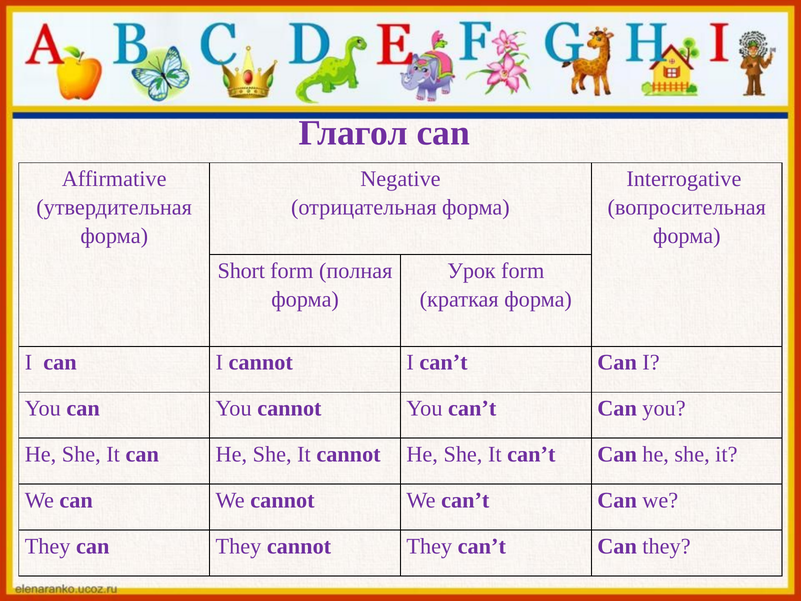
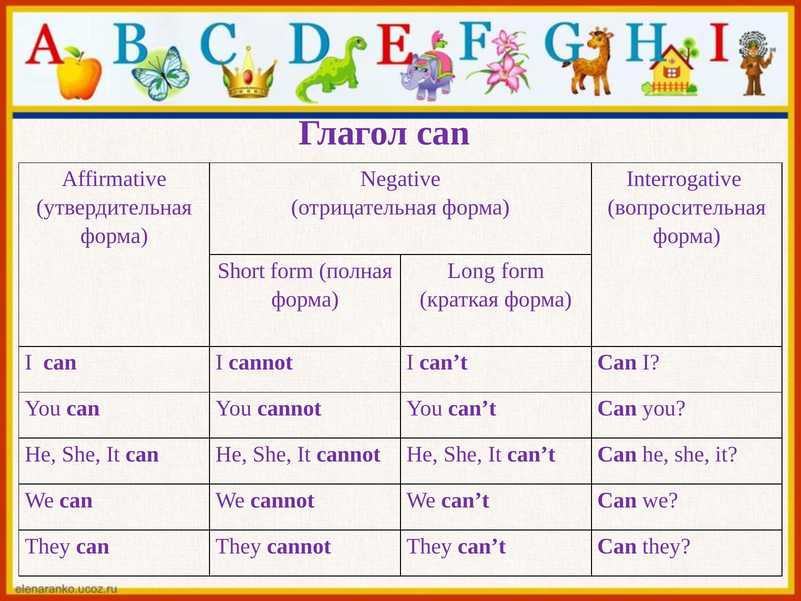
Урок: Урок -> Long (471, 271)
